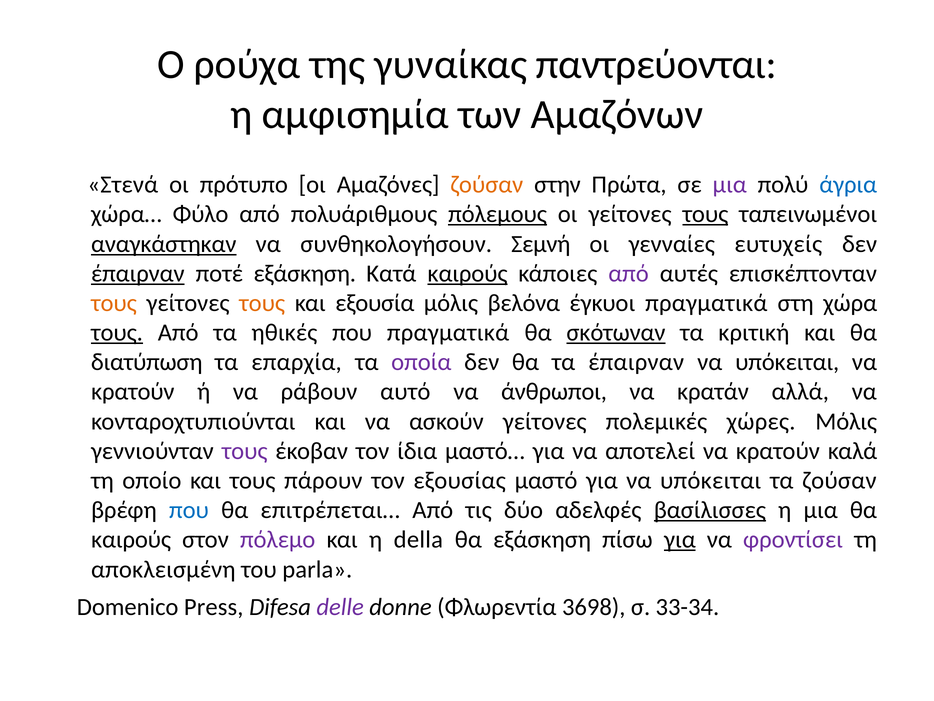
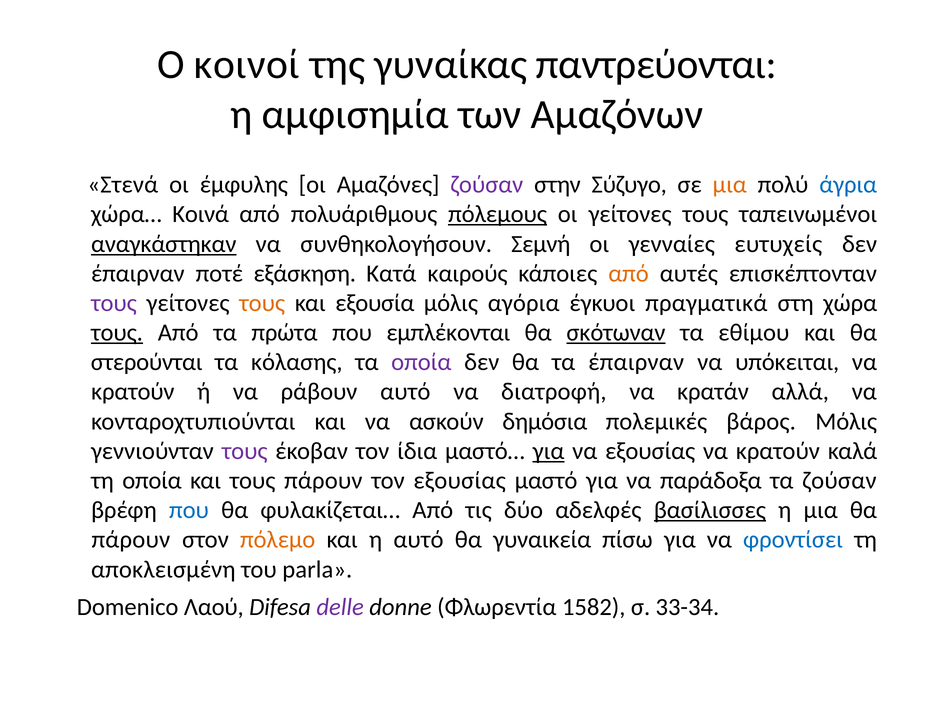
ρούχα: ρούχα -> κοινοί (247, 64)
πρότυπο: πρότυπο -> έμφυλης (244, 185)
ζούσαν colour: orange -> purple (487, 185)
Πρώτα: Πρώτα -> Σύζυγο (629, 185)
μια colour: purple -> orange (730, 185)
Φύλο: Φύλο -> Κοινά (201, 214)
τους underline: present -> none (705, 214)
έπαιρναν underline: present -> none (138, 273)
καιρούς underline: present -> none (467, 273)
από colour: purple -> orange (629, 273)
τους colour: orange -> purple (114, 303)
βελόνα: βελόνα -> αγόρια (524, 303)
ηθικές: ηθικές -> πρώτα (285, 332)
που πραγματικά: πραγματικά -> εμπλέκονται (448, 332)
κριτική: κριτική -> εθίμου (754, 332)
διατύπωση: διατύπωση -> στερούνται (147, 362)
επαρχία: επαρχία -> κόλασης (297, 362)
άνθρωποι: άνθρωποι -> διατροφή (554, 392)
ασκούν γείτονες: γείτονες -> δημόσια (545, 421)
χώρες: χώρες -> βάρος (761, 421)
για underline: none -> present (549, 451)
να αποτελεί: αποτελεί -> εξουσίας (650, 451)
τη οποίο: οποίο -> οποία (152, 480)
για να υπόκειται: υπόκειται -> παράδοξα (711, 480)
επιτρέπεται…: επιτρέπεται… -> φυλακίζεται… (330, 510)
καιρούς: καιρούς -> πάρουν (131, 539)
πόλεμο colour: purple -> orange (278, 539)
η della: della -> αυτό (418, 539)
θα εξάσκηση: εξάσκηση -> γυναικεία (542, 539)
για underline: present -> none (680, 539)
φροντίσει colour: purple -> blue (793, 539)
Press: Press -> Λαού (214, 607)
3698: 3698 -> 1582 (594, 607)
